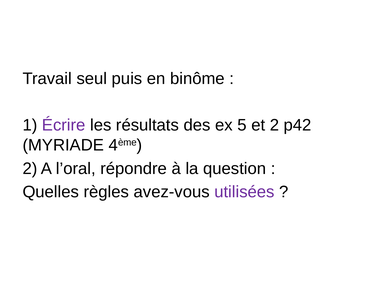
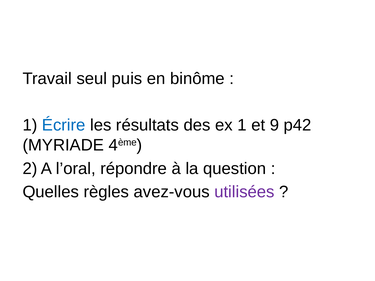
Écrire colour: purple -> blue (64, 125)
ex 5: 5 -> 1 (242, 125)
et 2: 2 -> 9 (274, 125)
